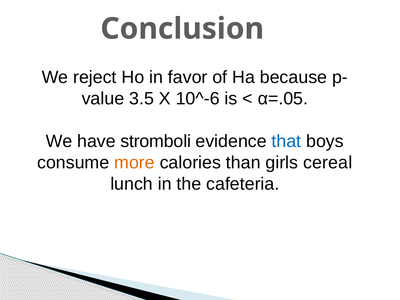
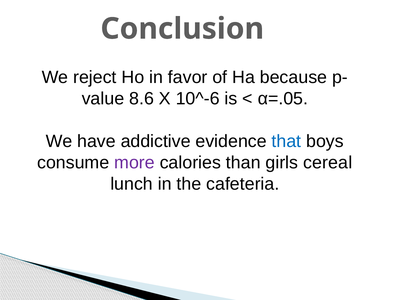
3.5: 3.5 -> 8.6 (142, 99)
stromboli: stromboli -> addictive (156, 141)
more colour: orange -> purple (135, 163)
